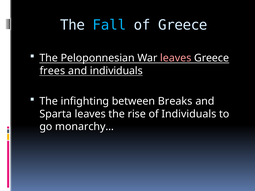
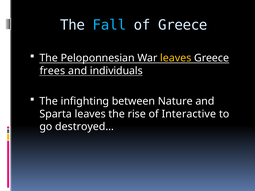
leaves colour: pink -> yellow (176, 58)
Breaks: Breaks -> Nature (175, 101)
of Individuals: Individuals -> Interactive (189, 114)
monarchy…: monarchy… -> destroyed… (85, 127)
